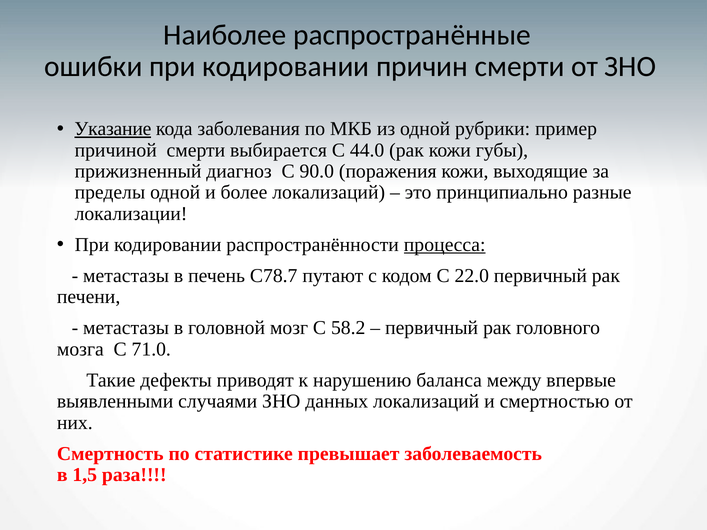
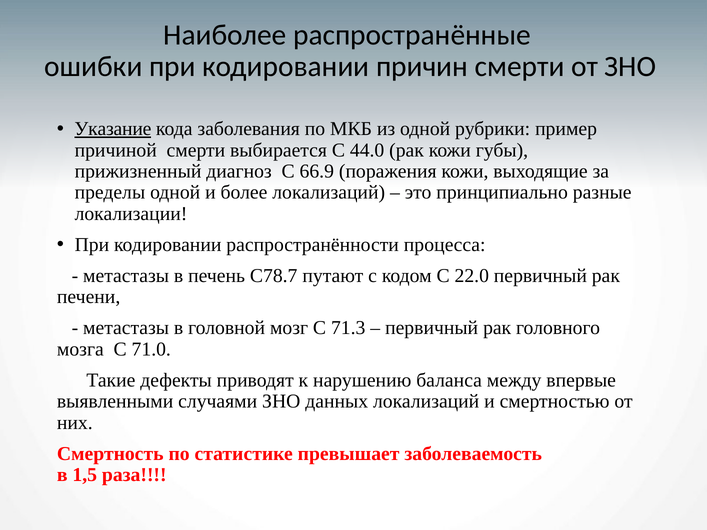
90.0: 90.0 -> 66.9 (317, 171)
процесса underline: present -> none (445, 245)
58.2: 58.2 -> 71.3 (348, 328)
